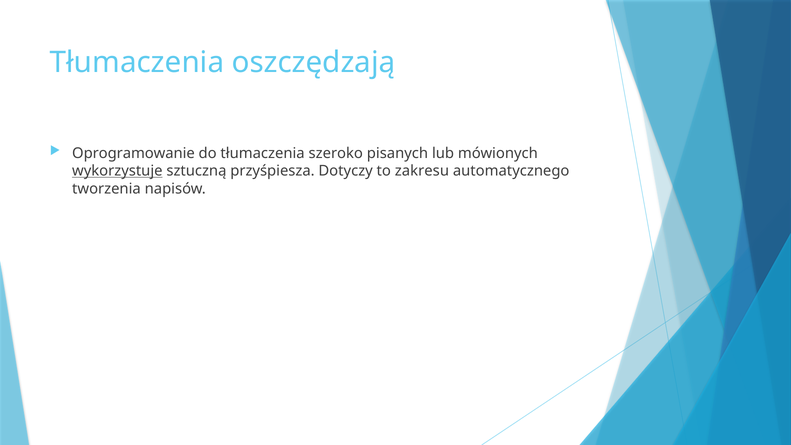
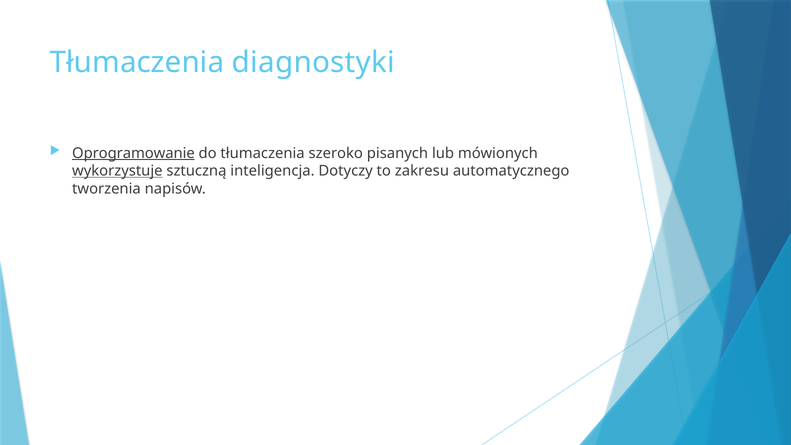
oszczędzają: oszczędzają -> diagnostyki (313, 62)
Oprogramowanie underline: none -> present (133, 153)
przyśpiesza: przyśpiesza -> inteligencja (272, 171)
